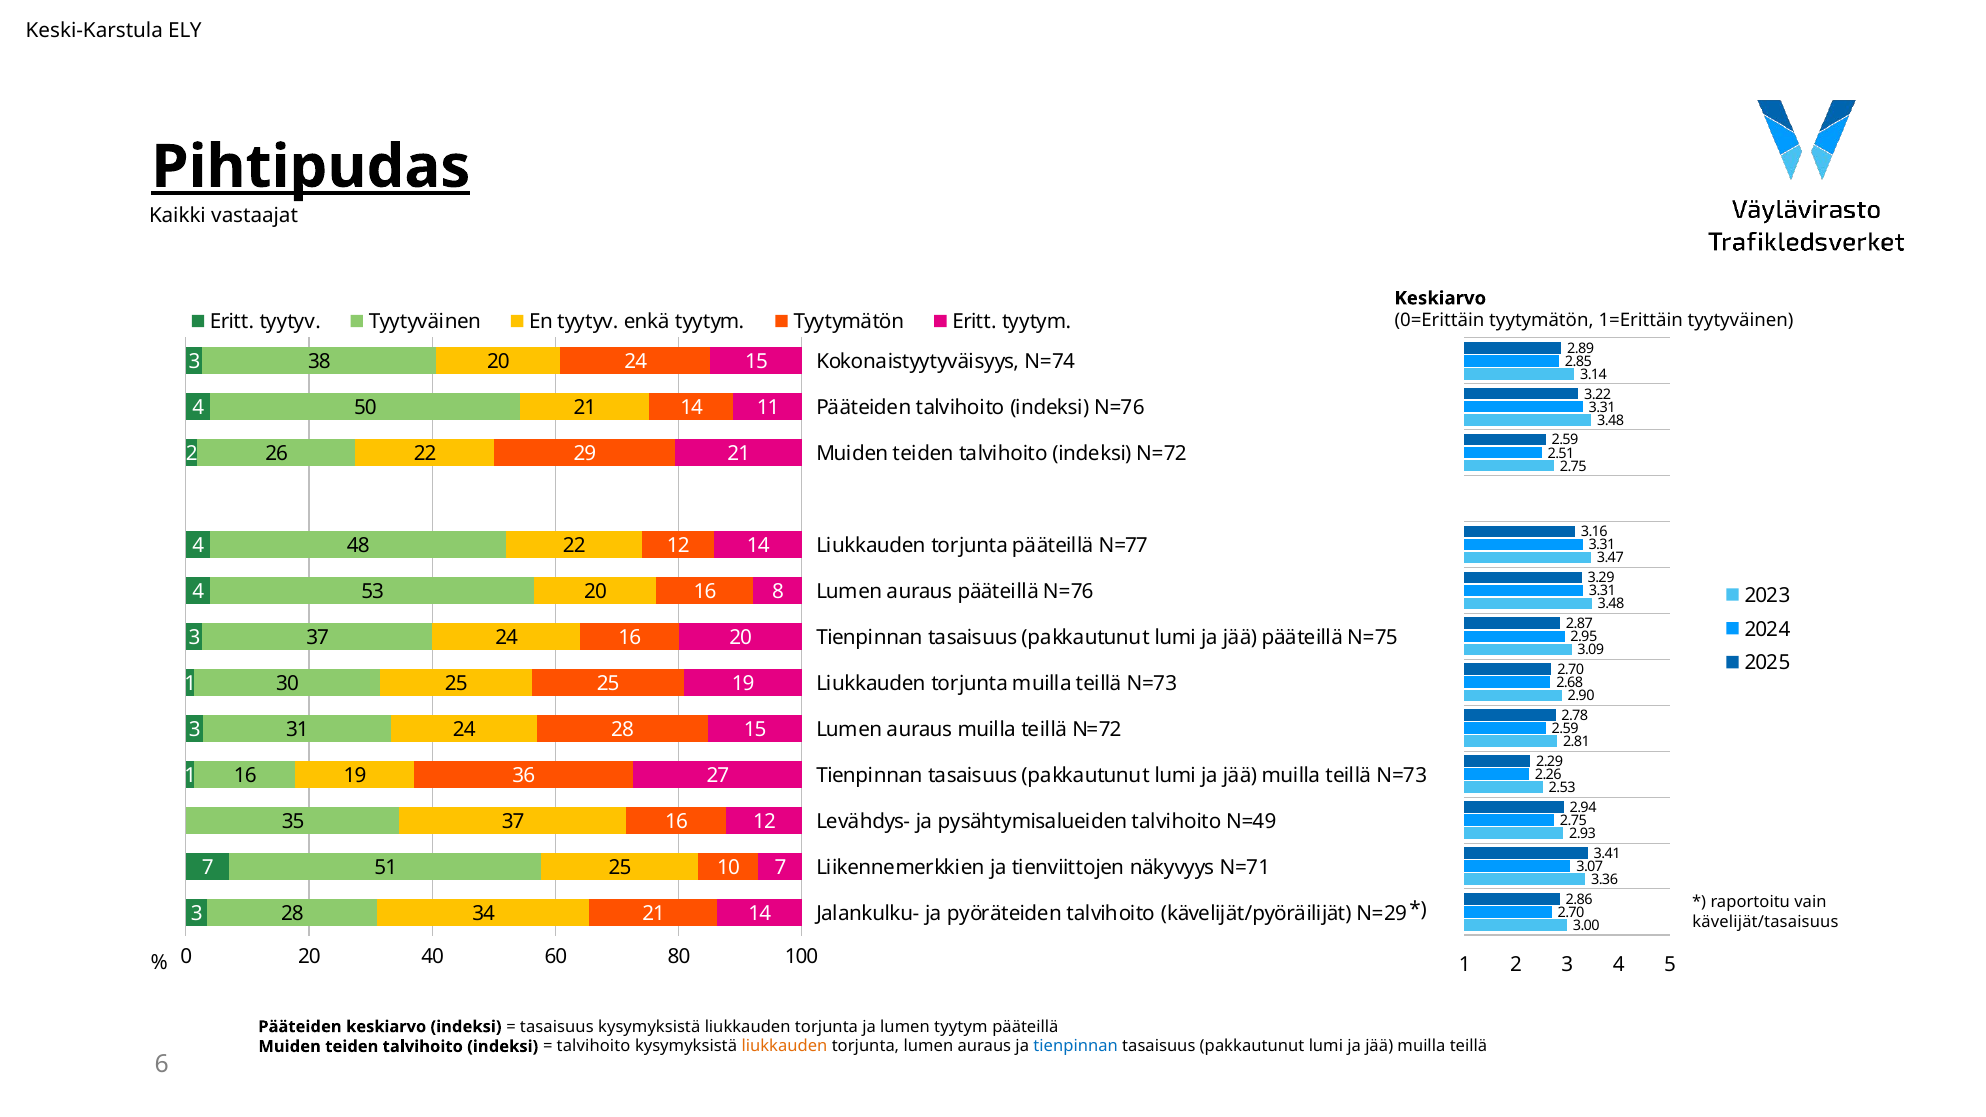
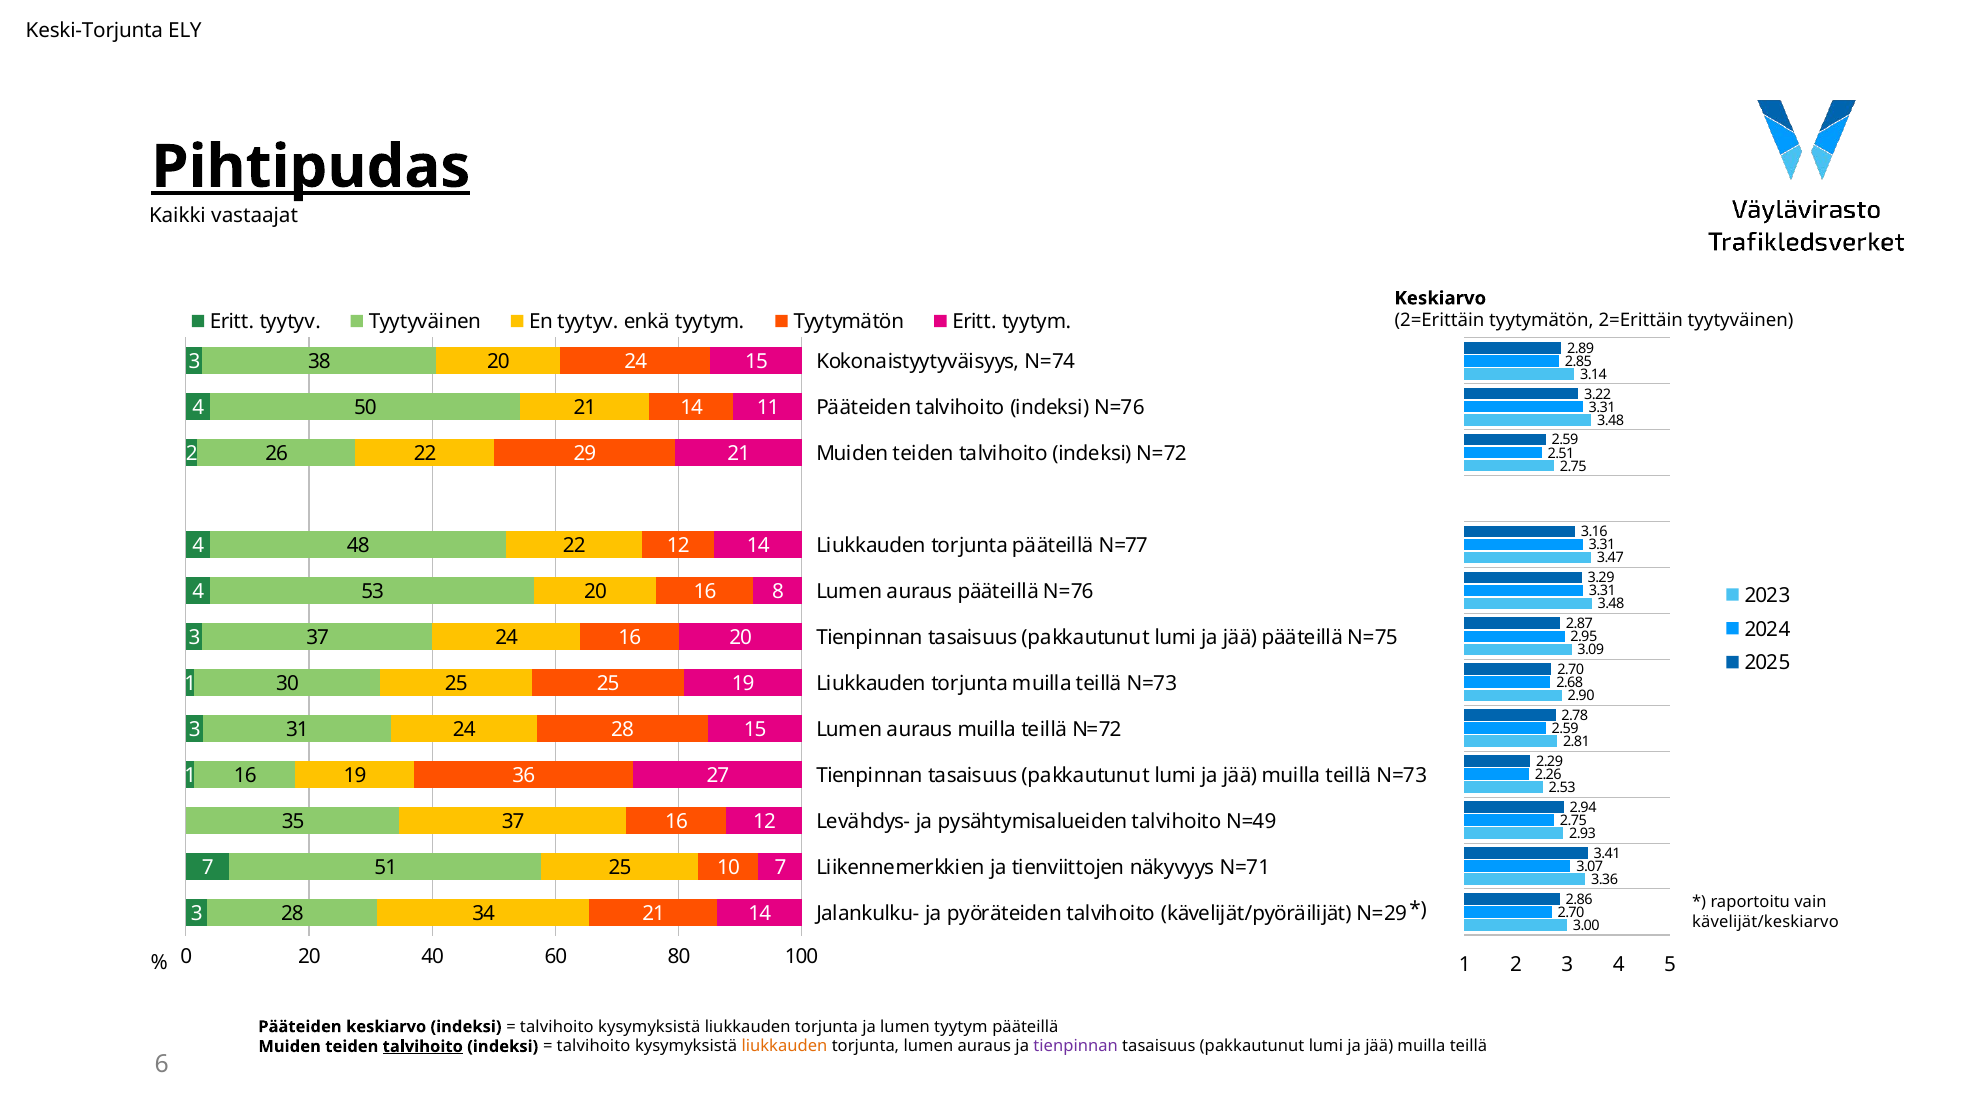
Keski-Karstula: Keski-Karstula -> Keski-Torjunta (94, 31)
0=Erittäin: 0=Erittäin -> 2=Erittäin (1439, 321)
tyytymätön 1=Erittäin: 1=Erittäin -> 2=Erittäin (1641, 321)
kävelijät/tasaisuus: kävelijät/tasaisuus -> kävelijät/keskiarvo (1765, 922)
tasaisuus: tasaisuus -> talvihoito (557, 1027)
talvihoito underline: none -> present (423, 1047)
tienpinnan colour: blue -> purple (1076, 1047)
